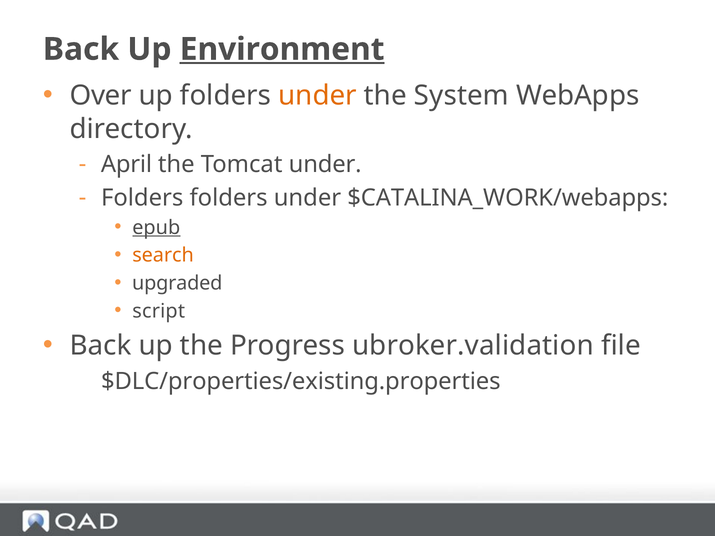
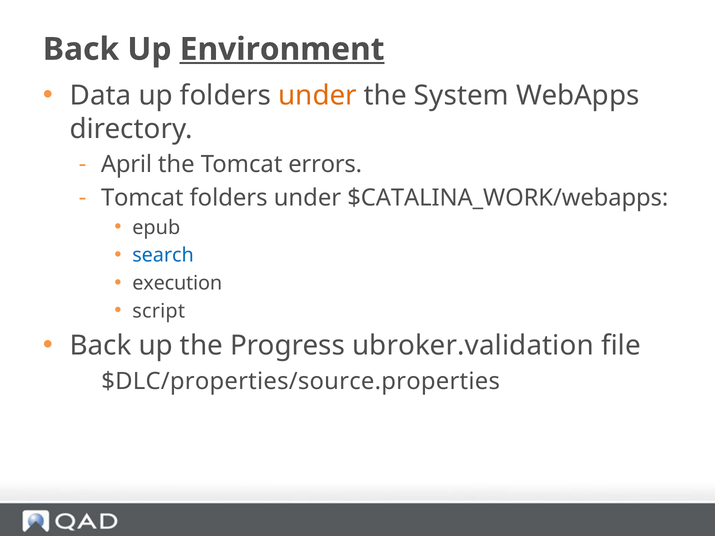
Over: Over -> Data (101, 96)
Tomcat under: under -> errors (325, 164)
Folders: Folders -> Tomcat (142, 198)
epub underline: present -> none (156, 228)
search colour: orange -> blue (163, 255)
upgraded: upgraded -> execution (177, 283)
$DLC/properties/existing.properties: $DLC/properties/existing.properties -> $DLC/properties/source.properties (301, 381)
